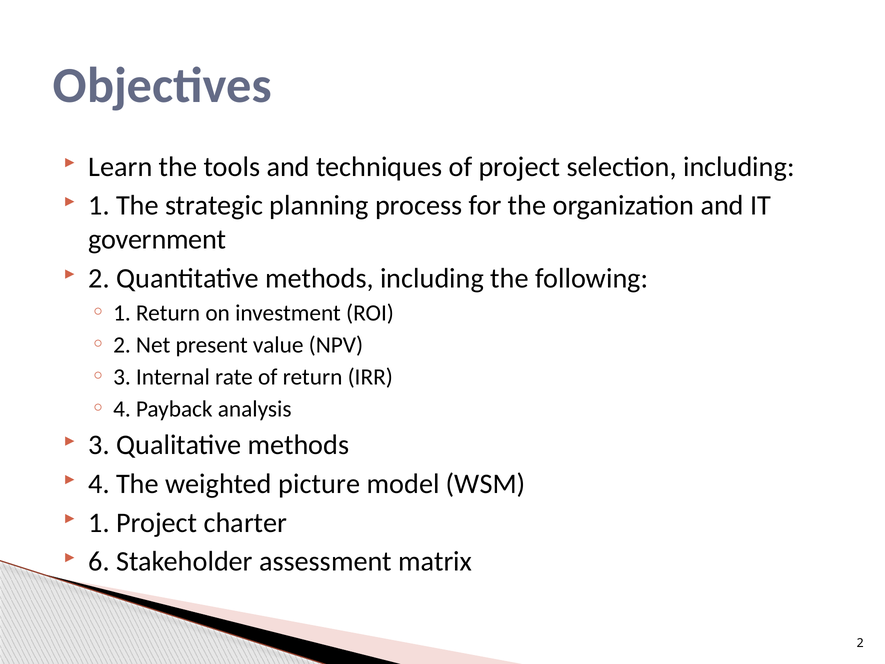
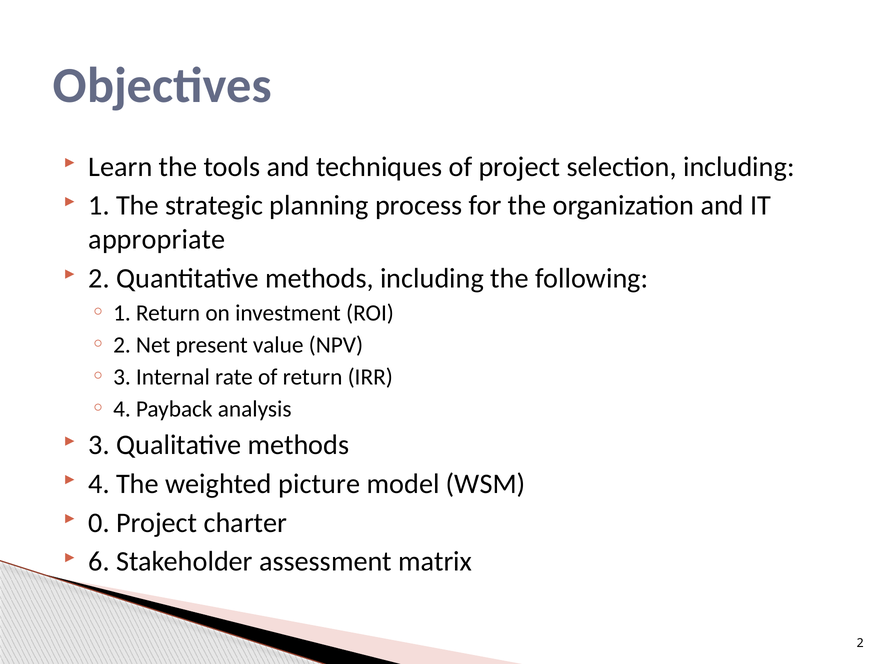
government: government -> appropriate (157, 239)
1: 1 -> 0 (99, 523)
